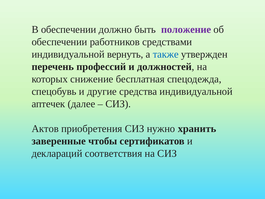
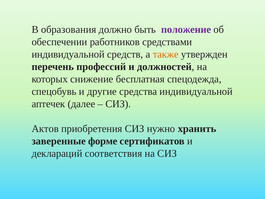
В обеспечении: обеспечении -> образования (69, 30)
вернуть: вернуть -> средств (125, 54)
также colour: blue -> orange (166, 54)
чтобы: чтобы -> форме (103, 141)
